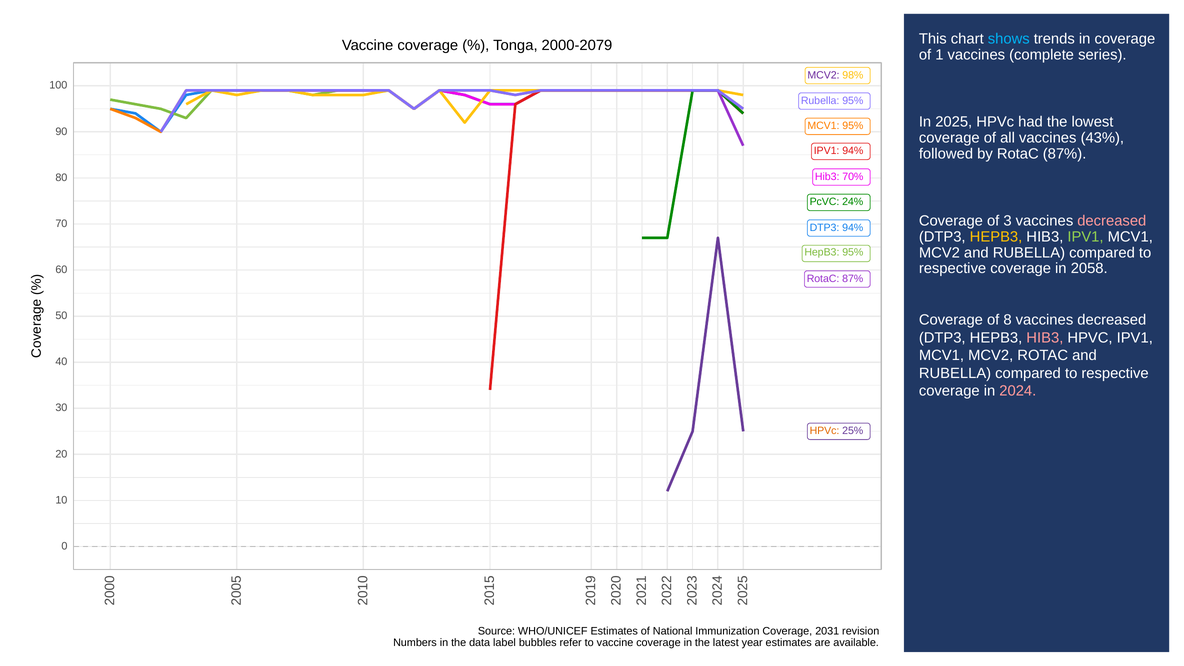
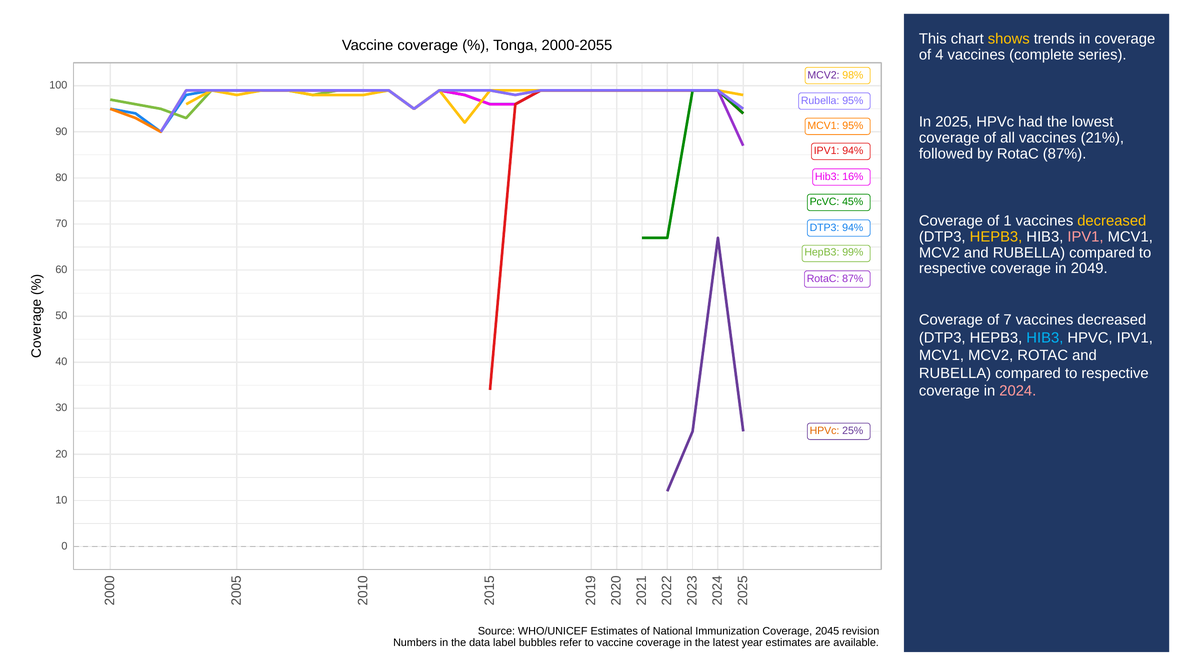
shows colour: light blue -> yellow (1009, 39)
2000-2079: 2000-2079 -> 2000-2055 (577, 45)
of 1: 1 -> 4 (939, 55)
43%: 43% -> 21% (1102, 138)
70%: 70% -> 16% (853, 177)
24%: 24% -> 45% (853, 202)
of 3: 3 -> 1 (1008, 221)
decreased colour: pink -> yellow (1112, 221)
IPV1 colour: light green -> pink (1085, 237)
HepB3 95%: 95% -> 99% (853, 252)
2058: 2058 -> 2049 (1089, 269)
8: 8 -> 7 (1008, 320)
HIB3 colour: pink -> light blue (1045, 338)
2031: 2031 -> 2045 (827, 631)
